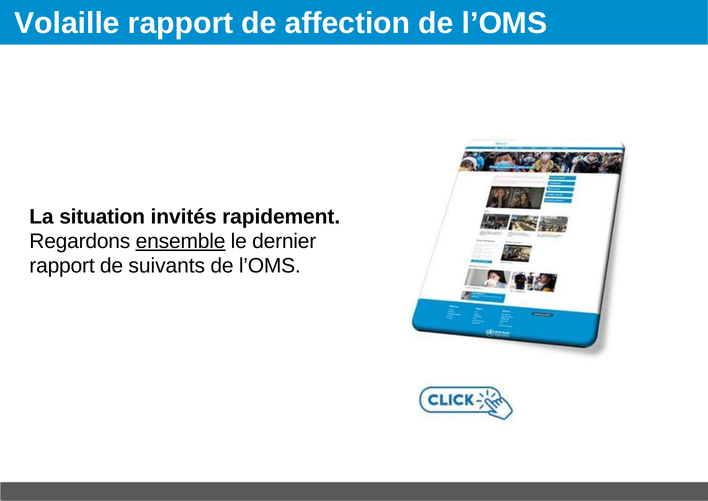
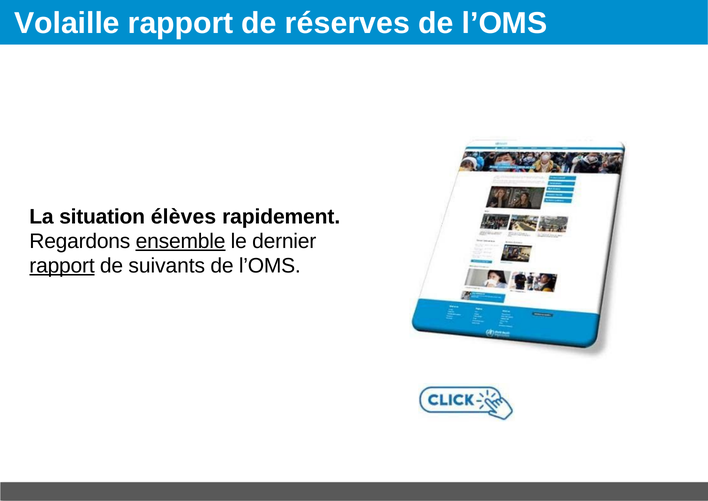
affection: affection -> réserves (348, 23)
invités: invités -> élèves (183, 217)
rapport underline: none -> present (62, 266)
